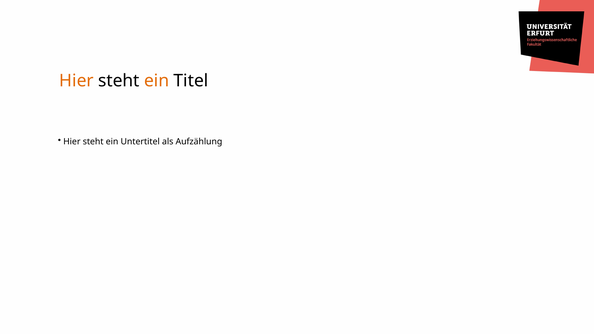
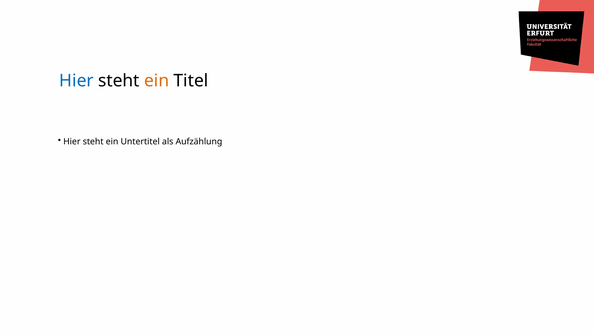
Hier colour: orange -> blue (77, 81)
